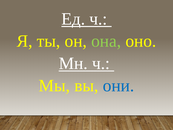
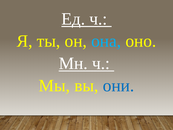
она colour: light green -> light blue (106, 41)
